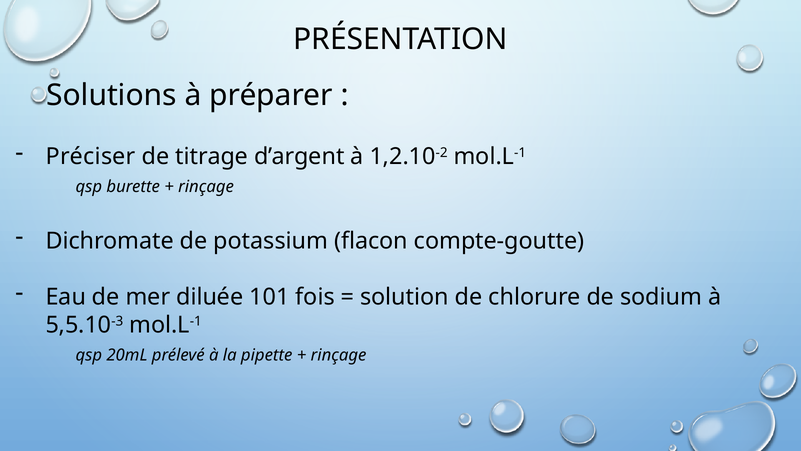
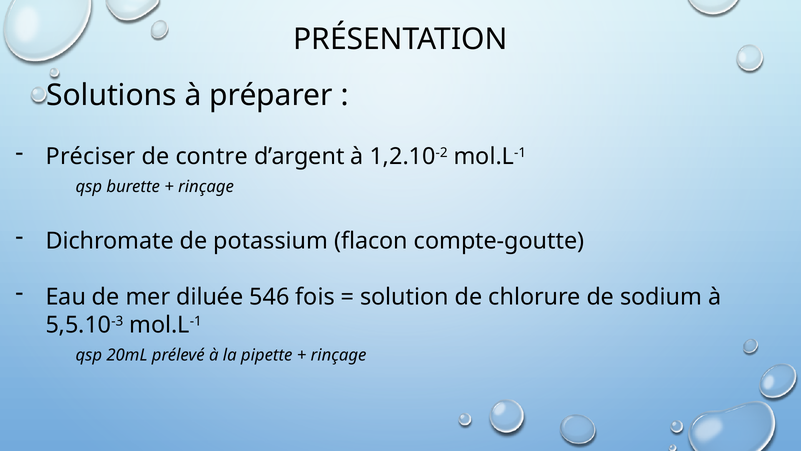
titrage: titrage -> contre (212, 156)
101: 101 -> 546 (269, 297)
